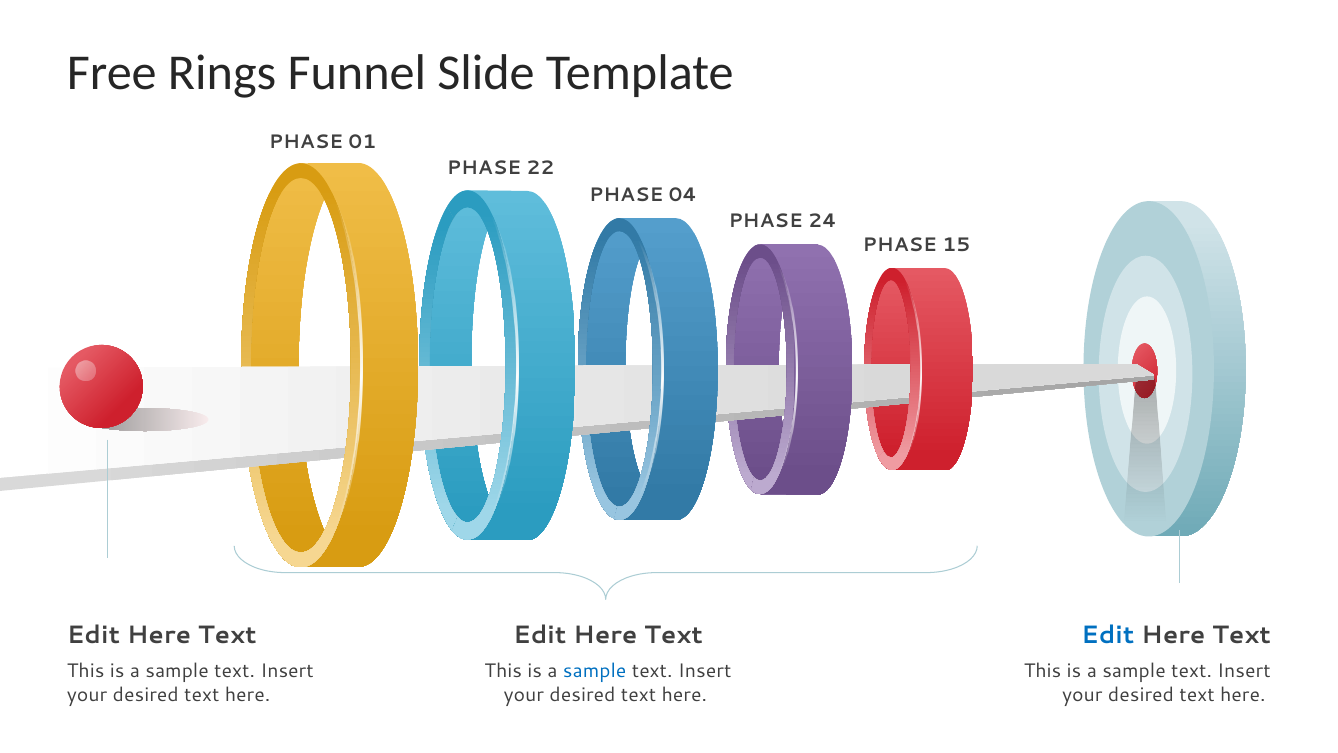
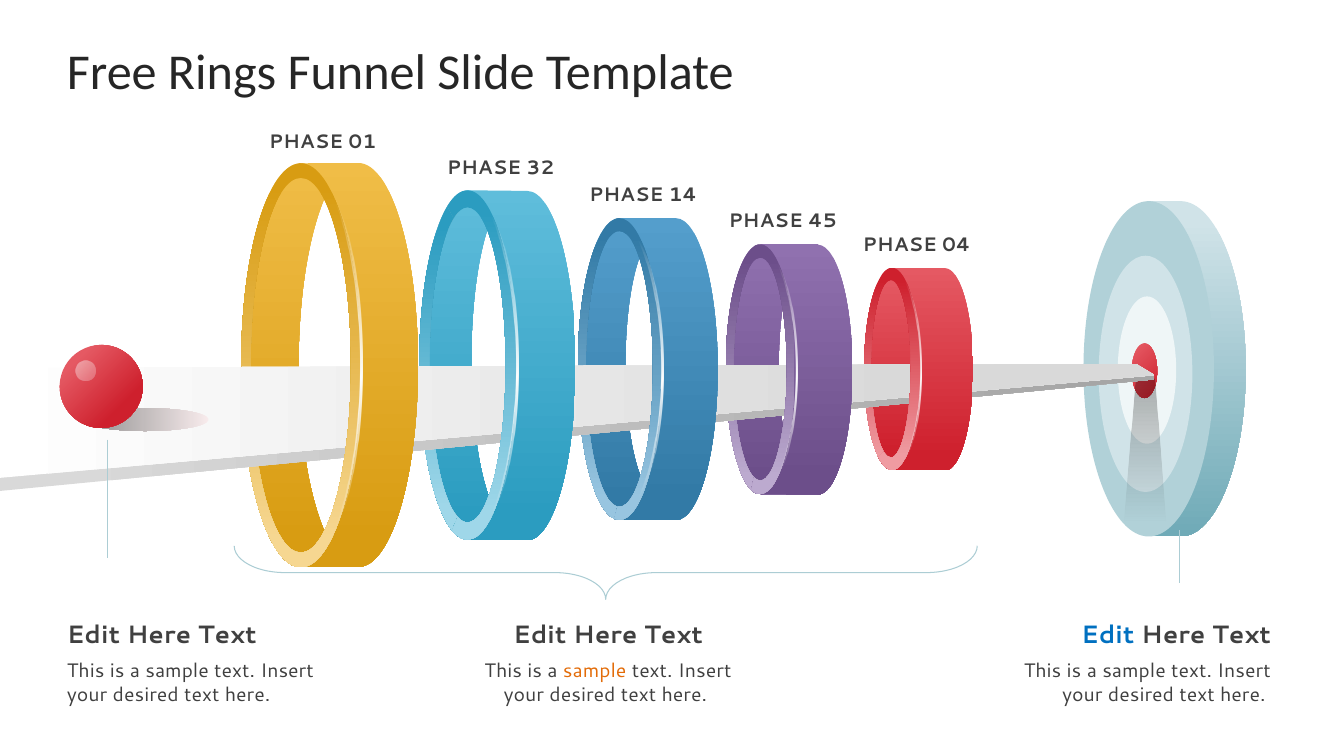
22: 22 -> 32 (540, 168)
04: 04 -> 14 (683, 195)
24: 24 -> 45 (822, 221)
15: 15 -> 04 (956, 244)
sample colour: blue -> orange (595, 671)
